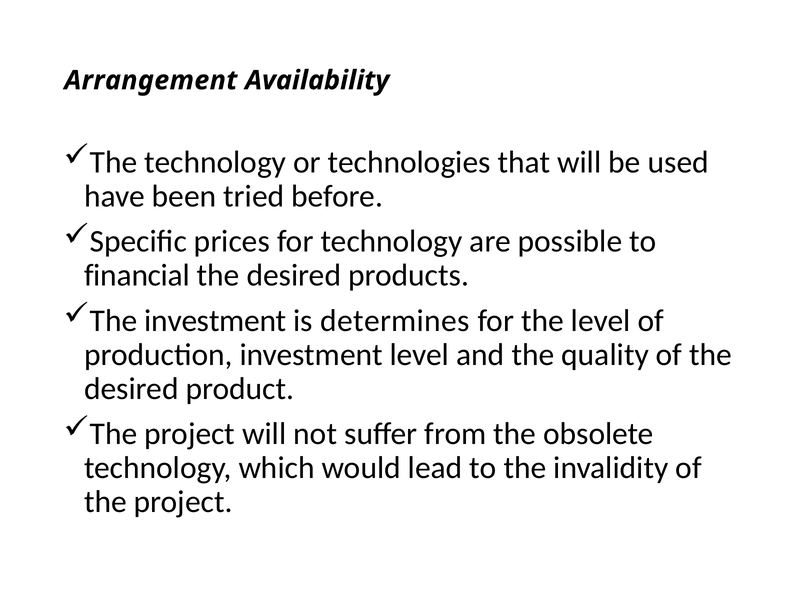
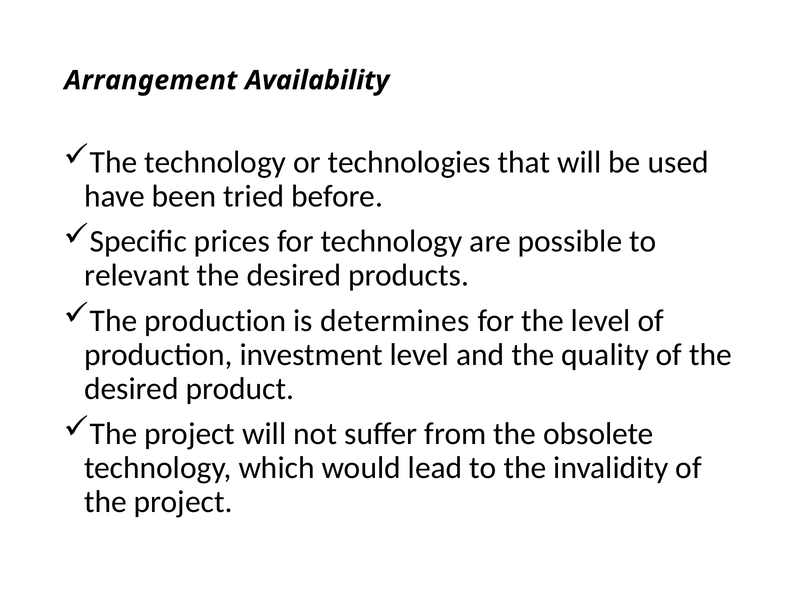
financial: financial -> relevant (137, 275)
The investment: investment -> production (215, 321)
